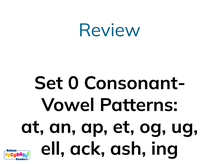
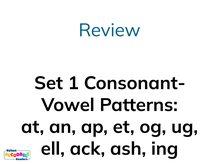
0: 0 -> 1 (73, 83)
